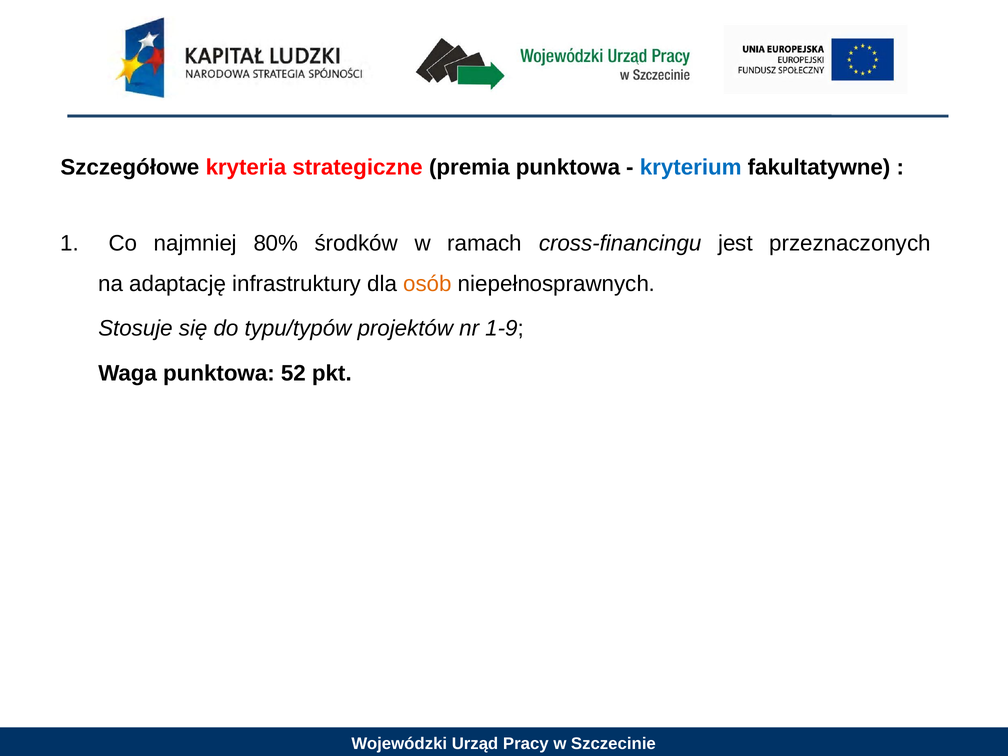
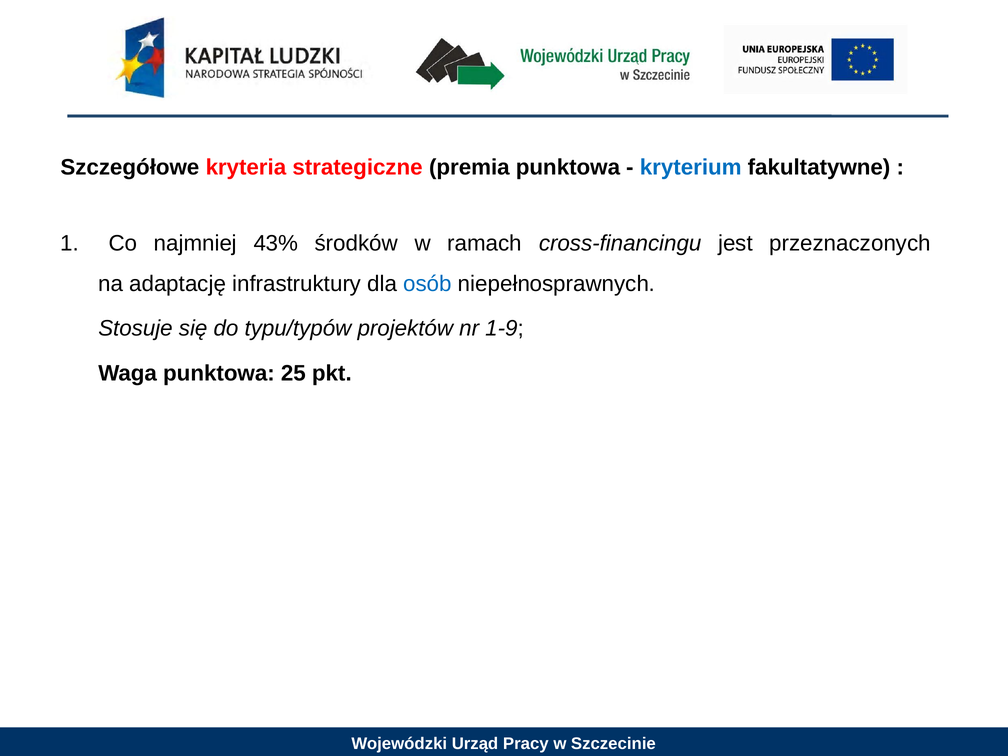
80%: 80% -> 43% (276, 244)
osób colour: orange -> blue (428, 284)
52: 52 -> 25 (293, 373)
